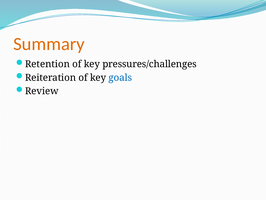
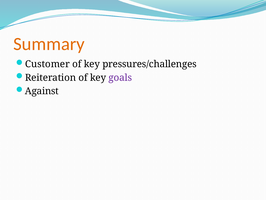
Retention: Retention -> Customer (47, 64)
goals colour: blue -> purple (120, 77)
Review: Review -> Against (42, 91)
